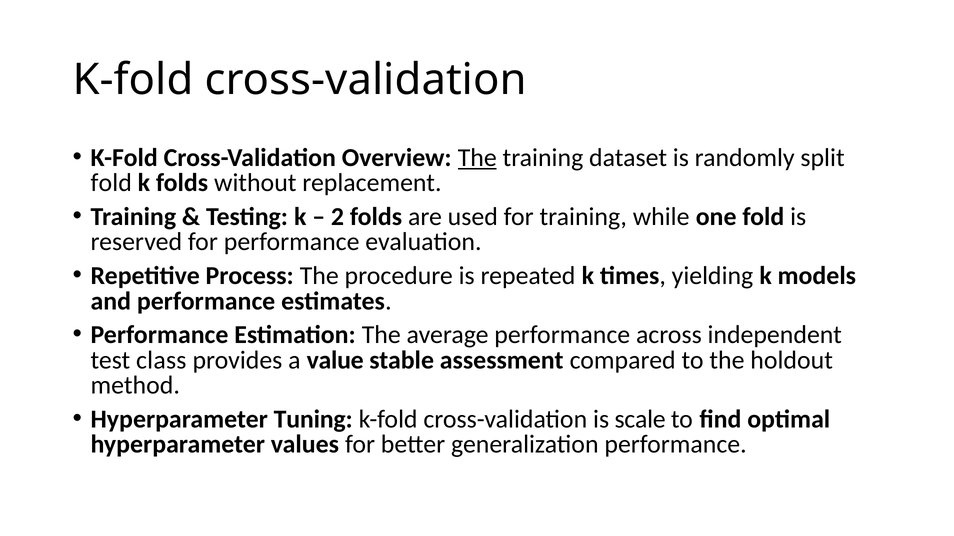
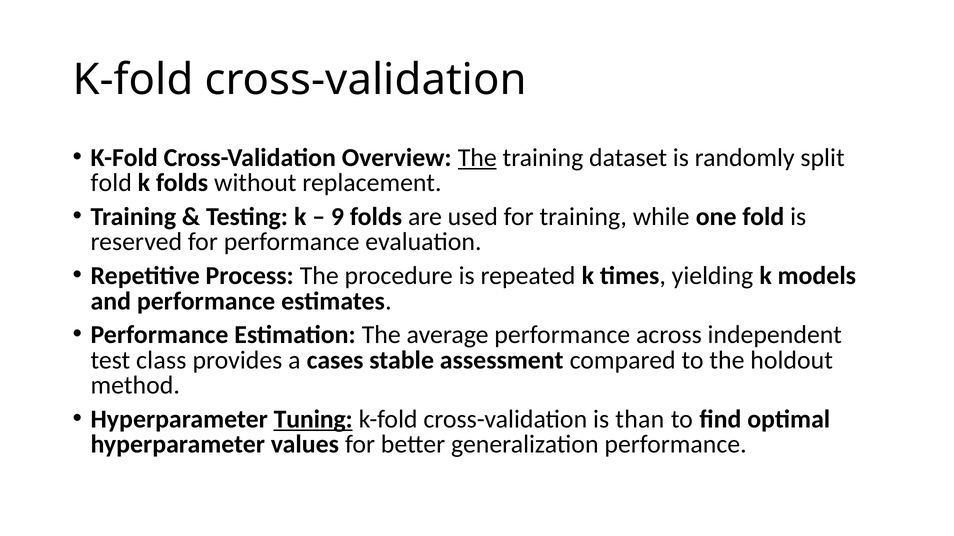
2: 2 -> 9 (338, 217)
value: value -> cases (335, 360)
Tuning underline: none -> present (313, 420)
scale: scale -> than (640, 420)
